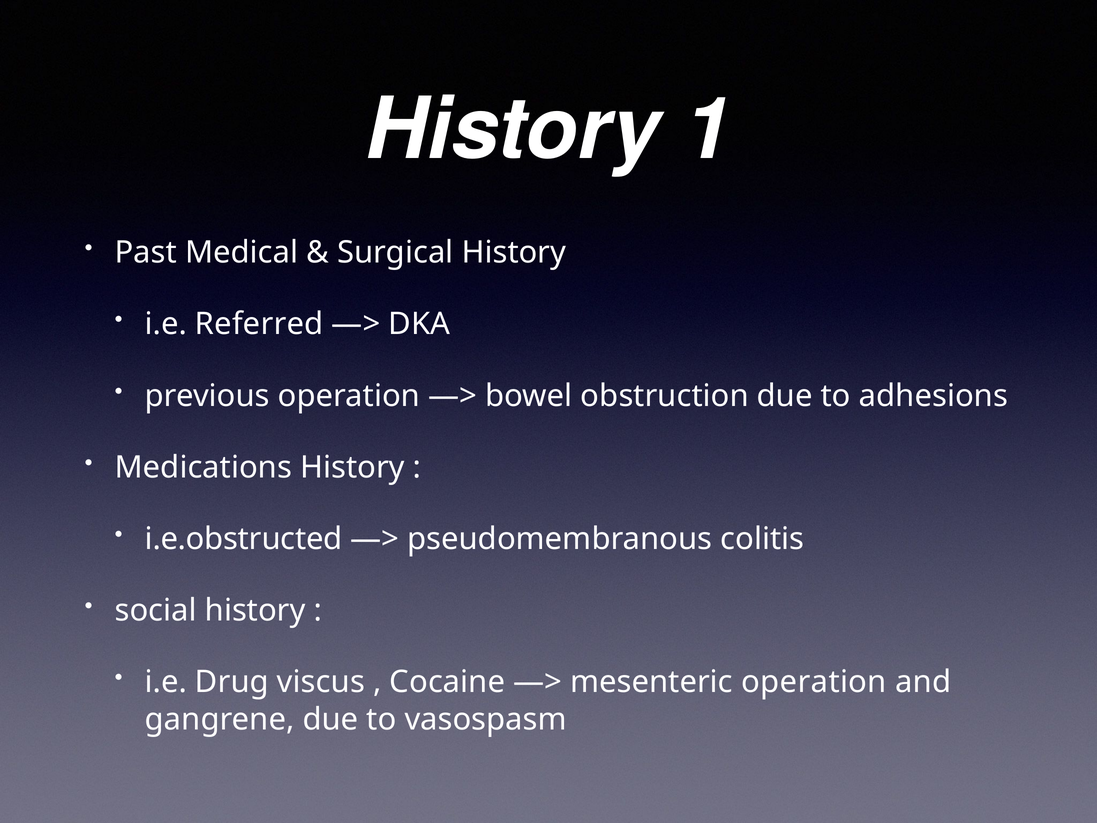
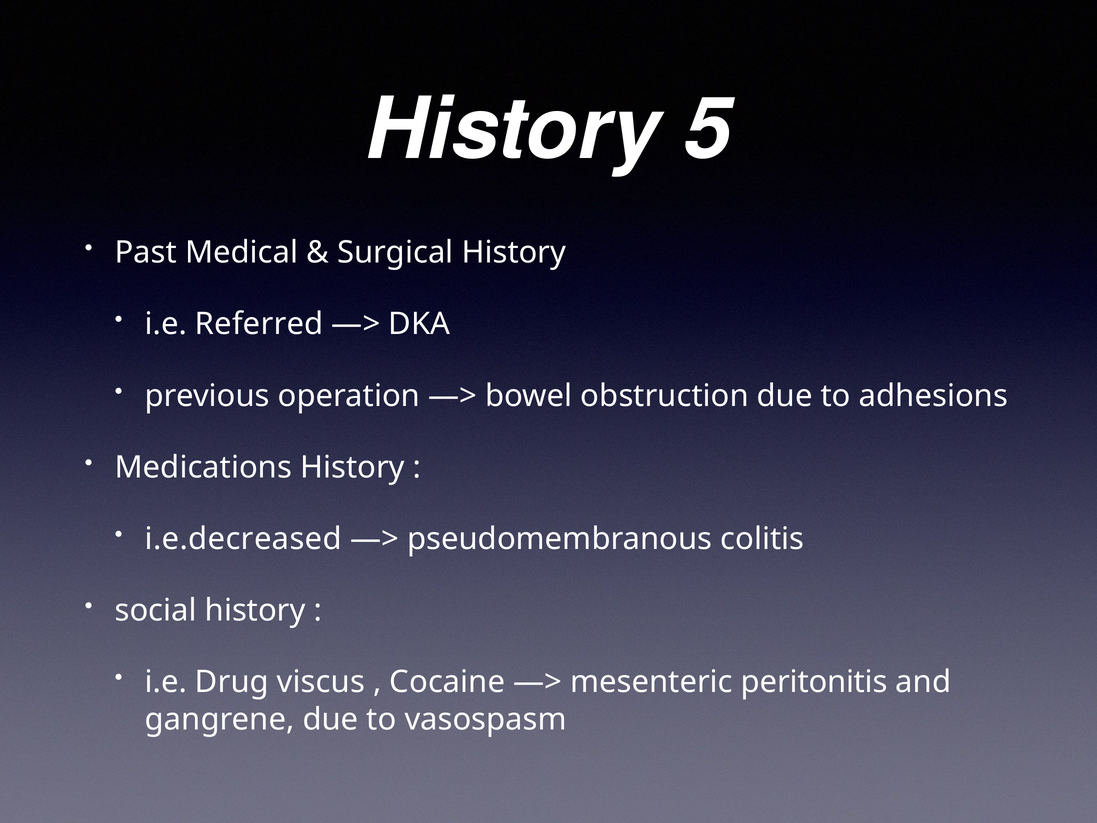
1: 1 -> 5 (707, 130)
i.e.obstructed: i.e.obstructed -> i.e.decreased (243, 539)
mesenteric operation: operation -> peritonitis (814, 682)
